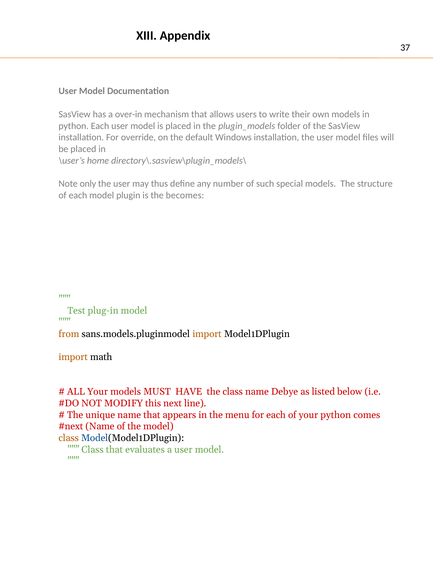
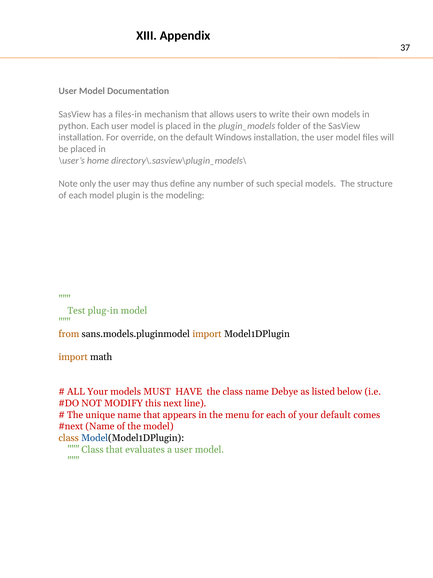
over-in: over-in -> files-in (129, 114)
becomes: becomes -> modeling (185, 195)
your python: python -> default (336, 414)
